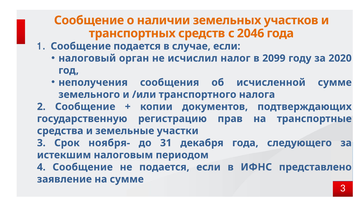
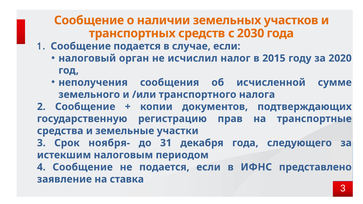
2046: 2046 -> 2030 (251, 33)
2099: 2099 -> 2015 (274, 58)
на сумме: сумме -> ставка (127, 179)
